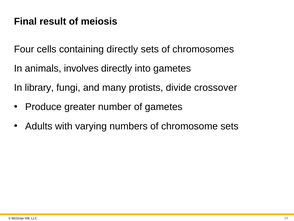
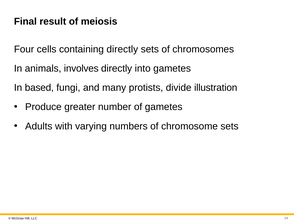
library: library -> based (39, 87)
crossover: crossover -> illustration (216, 87)
